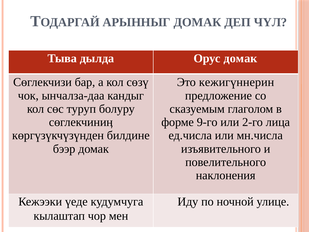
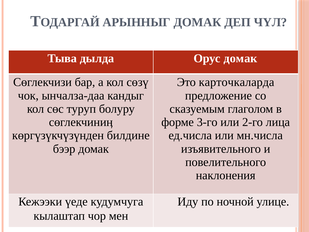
кежигүннерин: кежигүннерин -> карточкаларда (237, 82)
9-го: 9-го -> 3-го (207, 122)
